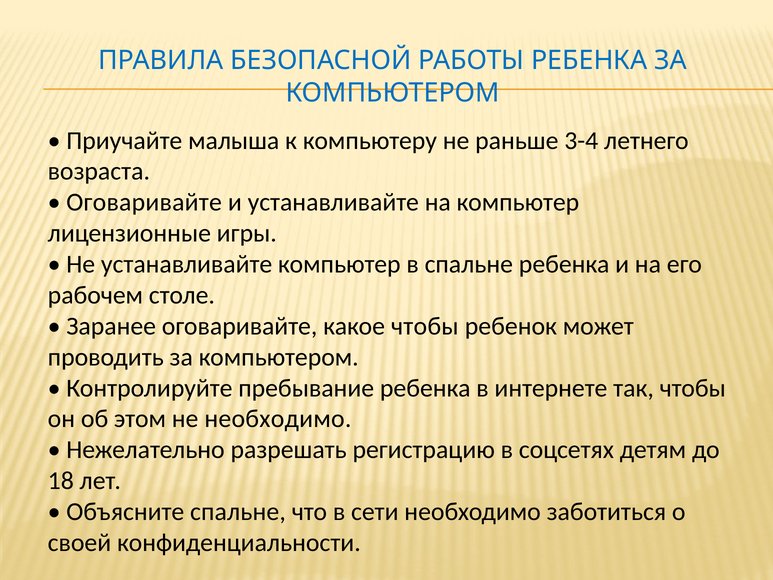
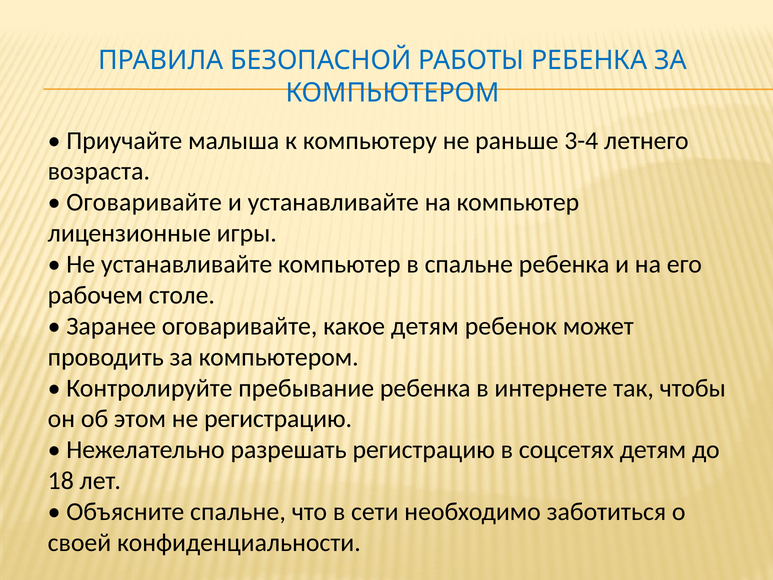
какое чтобы: чтобы -> детям (425, 326)
не необходимо: необходимо -> регистрацию (278, 419)
